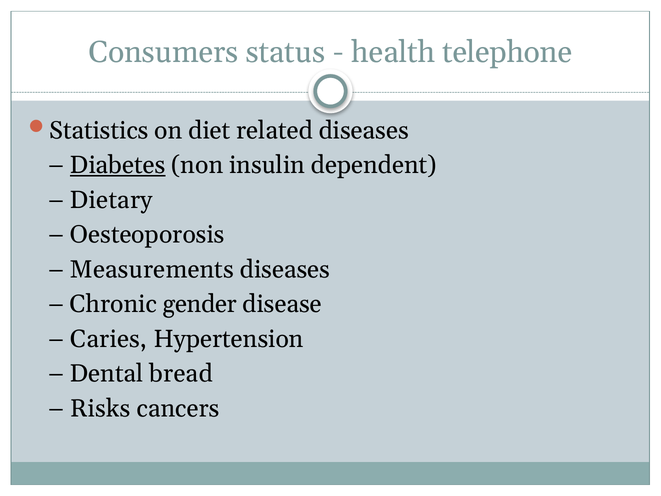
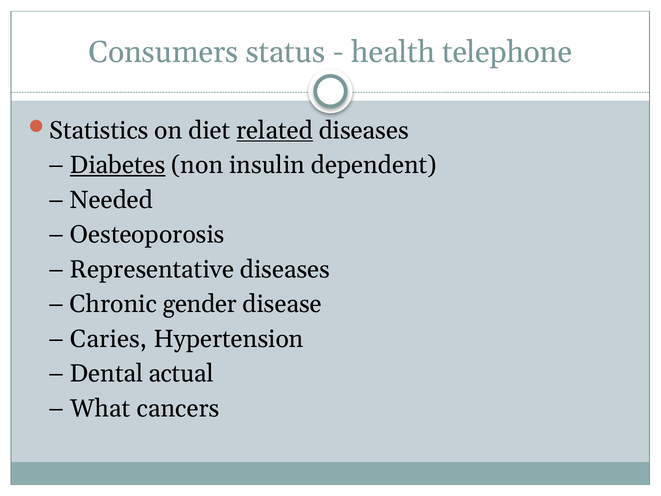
related underline: none -> present (275, 130)
Dietary: Dietary -> Needed (111, 200)
Measurements: Measurements -> Representative (152, 269)
bread: bread -> actual (181, 373)
Risks: Risks -> What (100, 408)
